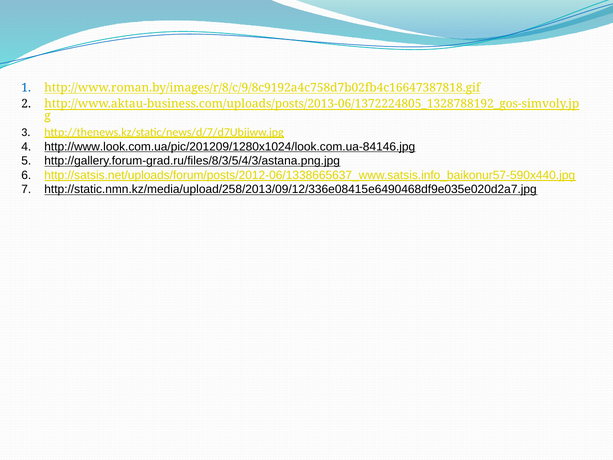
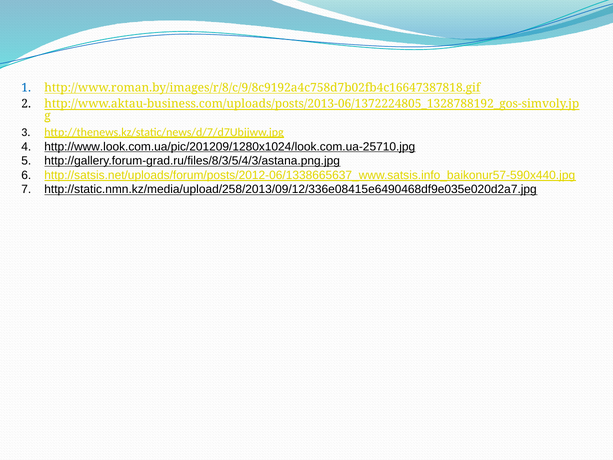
http://www.look.com.ua/pic/201209/1280x1024/look.com.ua-84146.jpg: http://www.look.com.ua/pic/201209/1280x1024/look.com.ua-84146.jpg -> http://www.look.com.ua/pic/201209/1280x1024/look.com.ua-25710.jpg (230, 147)
